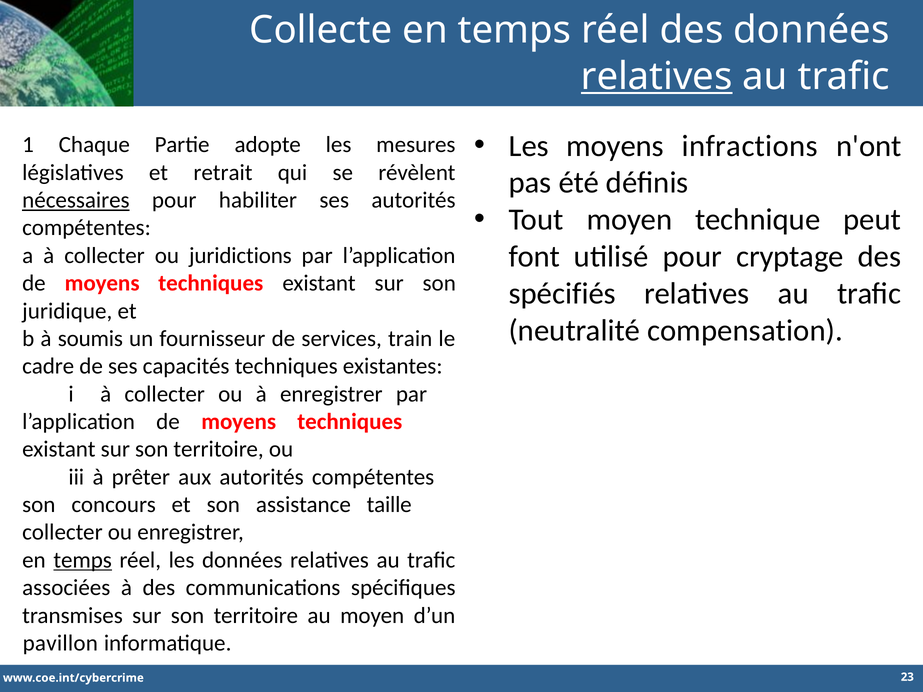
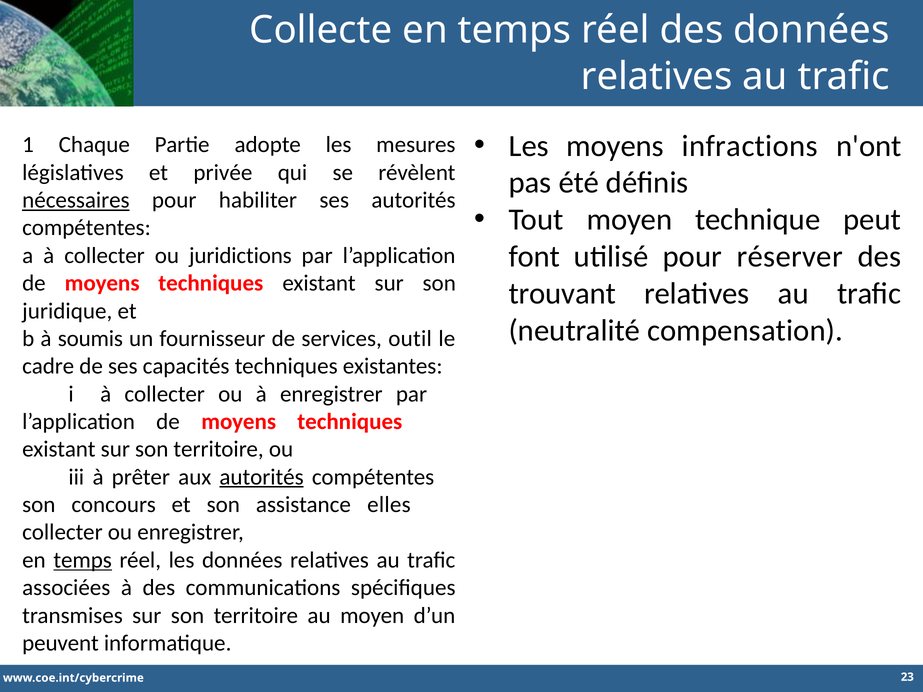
relatives underline: present -> none (657, 76)
retrait: retrait -> privée (223, 173)
cryptage: cryptage -> réserver (790, 257)
spécifiés: spécifiés -> trouvant (562, 294)
train: train -> outil (410, 339)
autorités underline: none -> present (262, 477)
taille: taille -> elles (389, 505)
pavillon: pavillon -> peuvent (60, 643)
